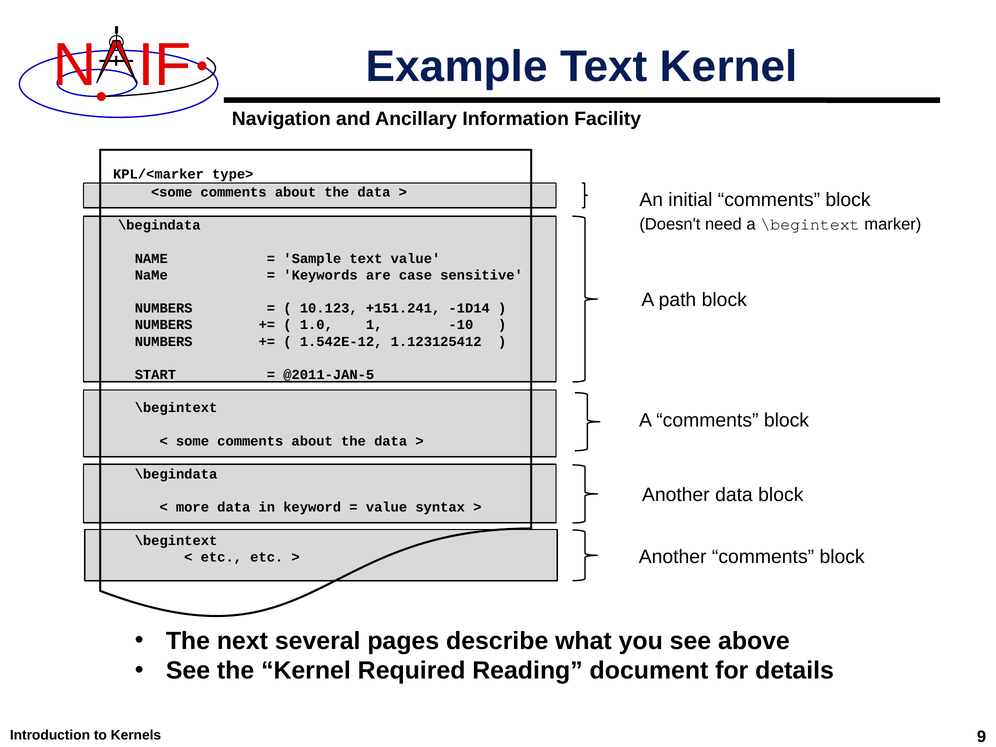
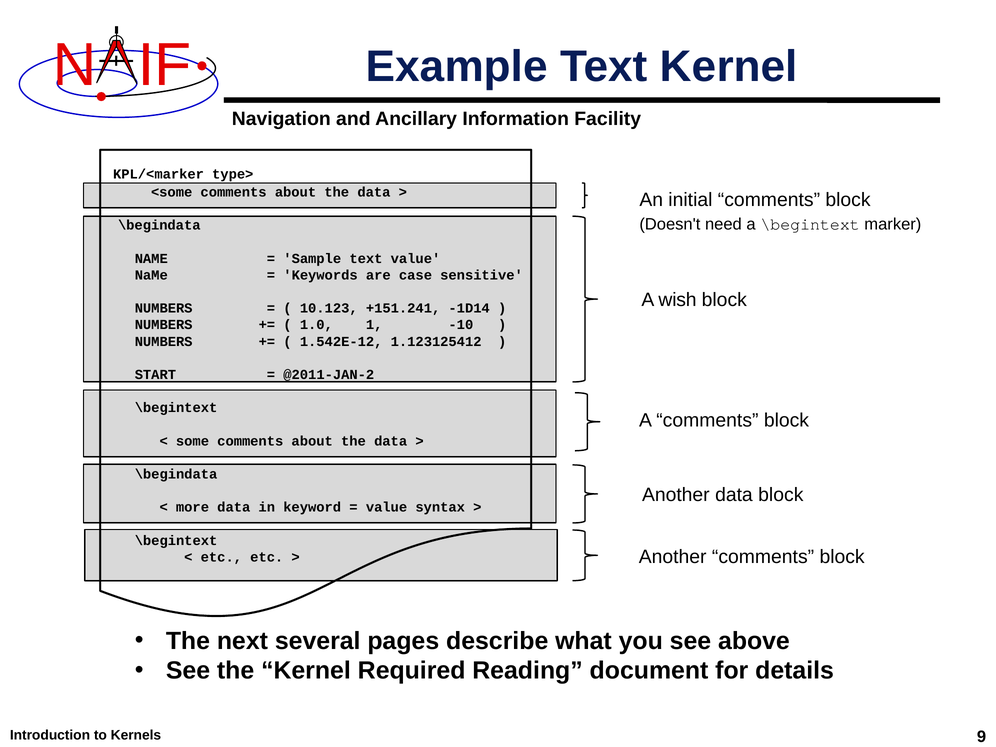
path: path -> wish (678, 300)
@2011-JAN-5: @2011-JAN-5 -> @2011-JAN-2 (329, 375)
